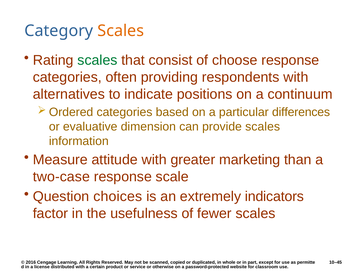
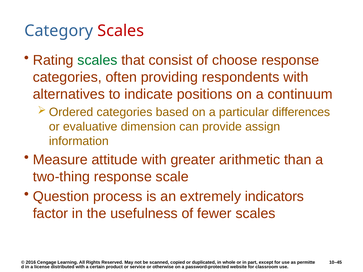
Scales colour: orange -> red (121, 31)
provide scales: scales -> assign (263, 127)
marketing: marketing -> arithmetic (250, 160)
two-case: two-case -> two-thing (61, 177)
choices: choices -> process (118, 197)
